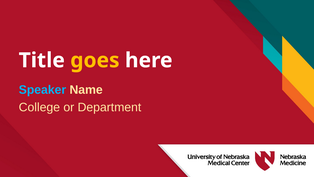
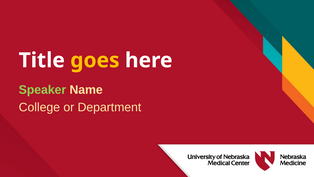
Speaker colour: light blue -> light green (42, 90)
